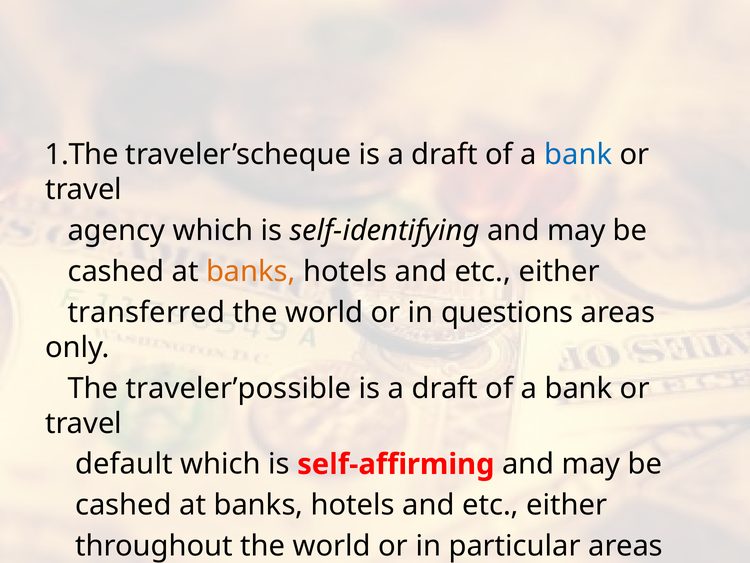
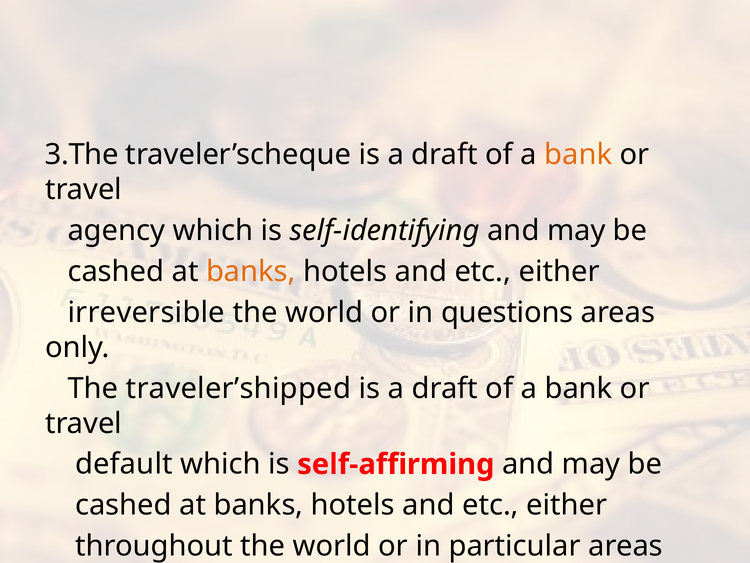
1.The: 1.The -> 3.The (82, 155)
bank colour: blue -> orange (578, 155)
transferred: transferred -> irreversible (146, 312)
traveler’possible: traveler’possible -> traveler’shipped (238, 388)
